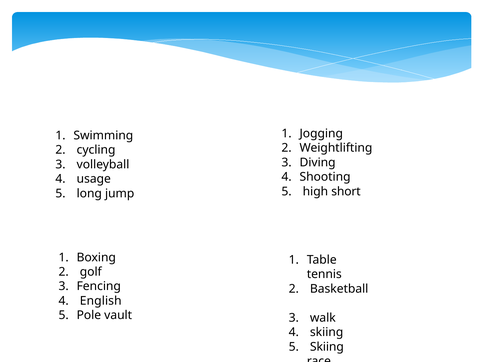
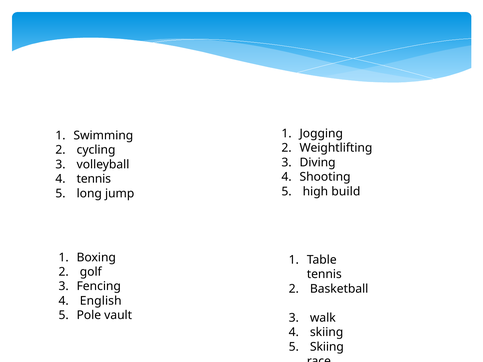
usage: usage -> tennis (94, 179)
short: short -> build (346, 192)
